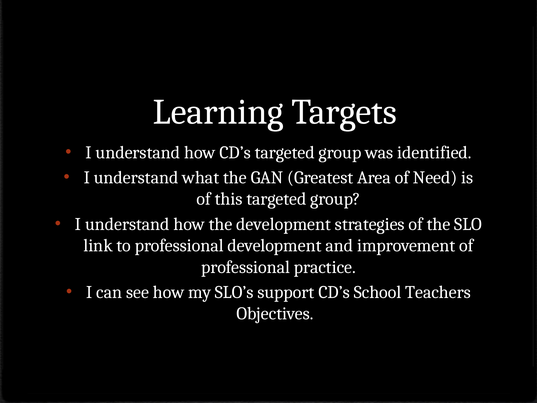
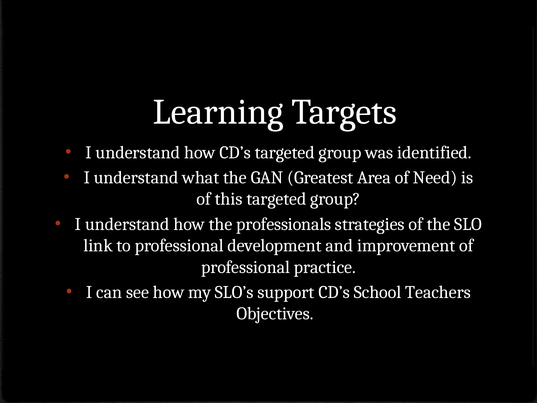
the development: development -> professionals (284, 224)
